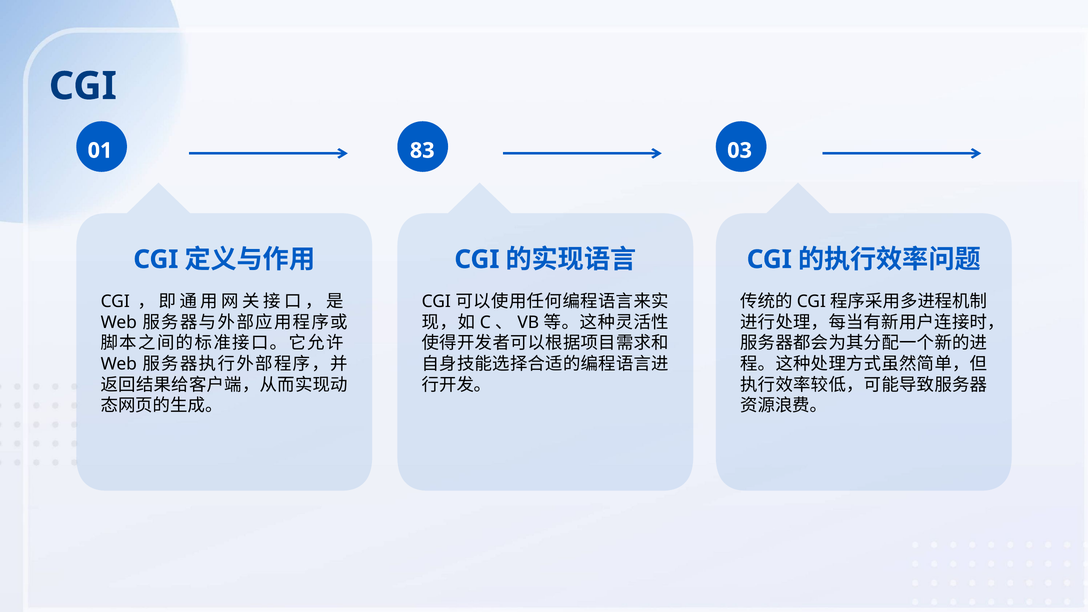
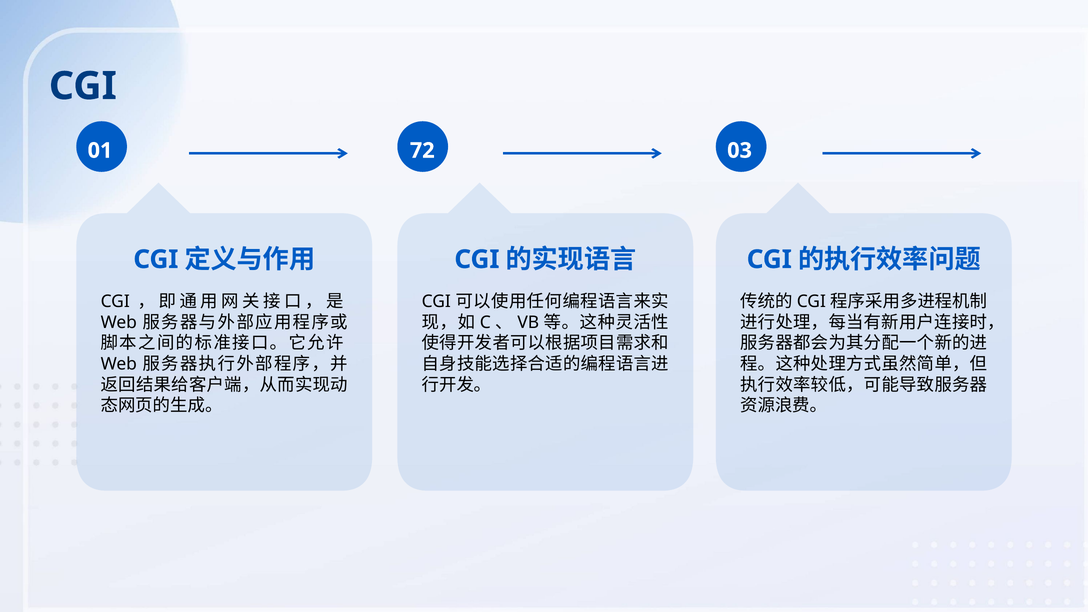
83: 83 -> 72 (422, 151)
